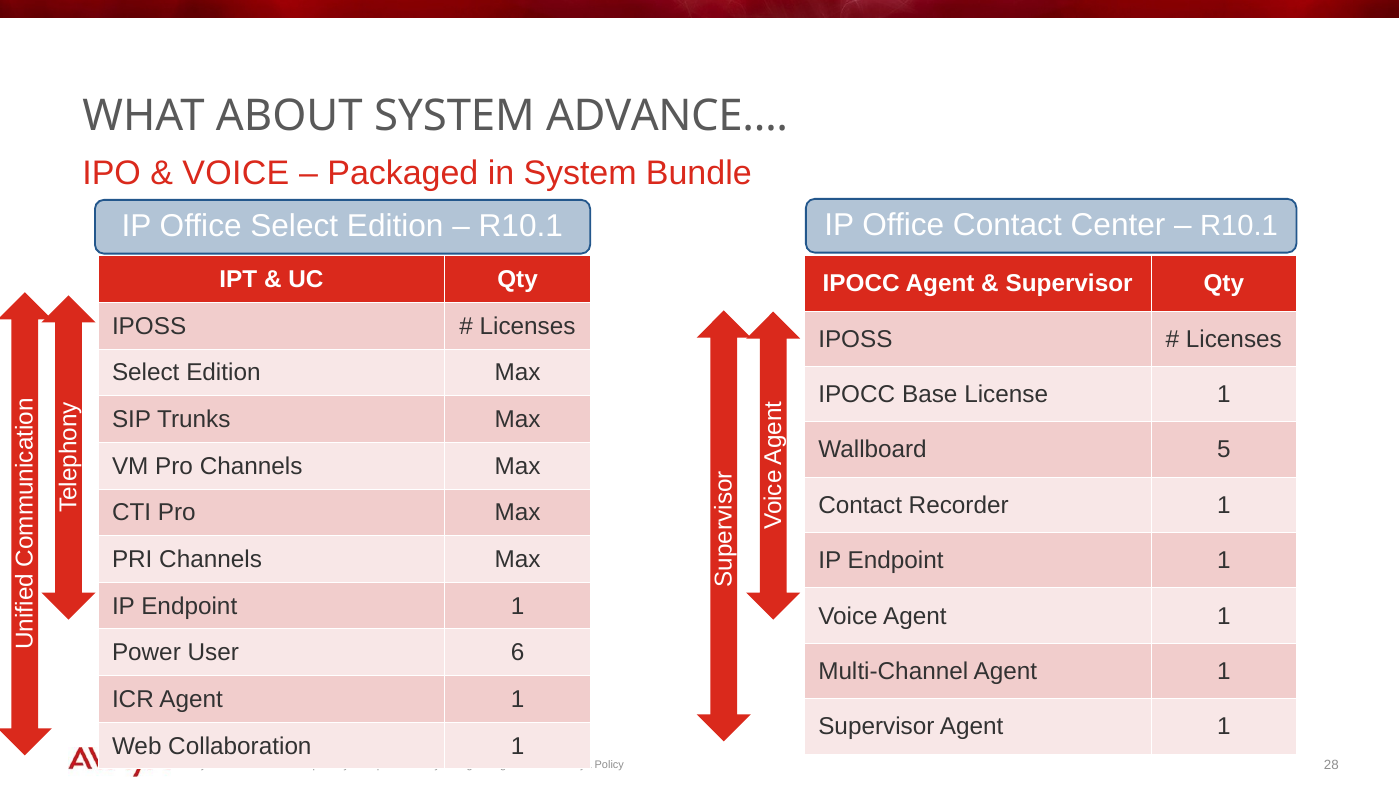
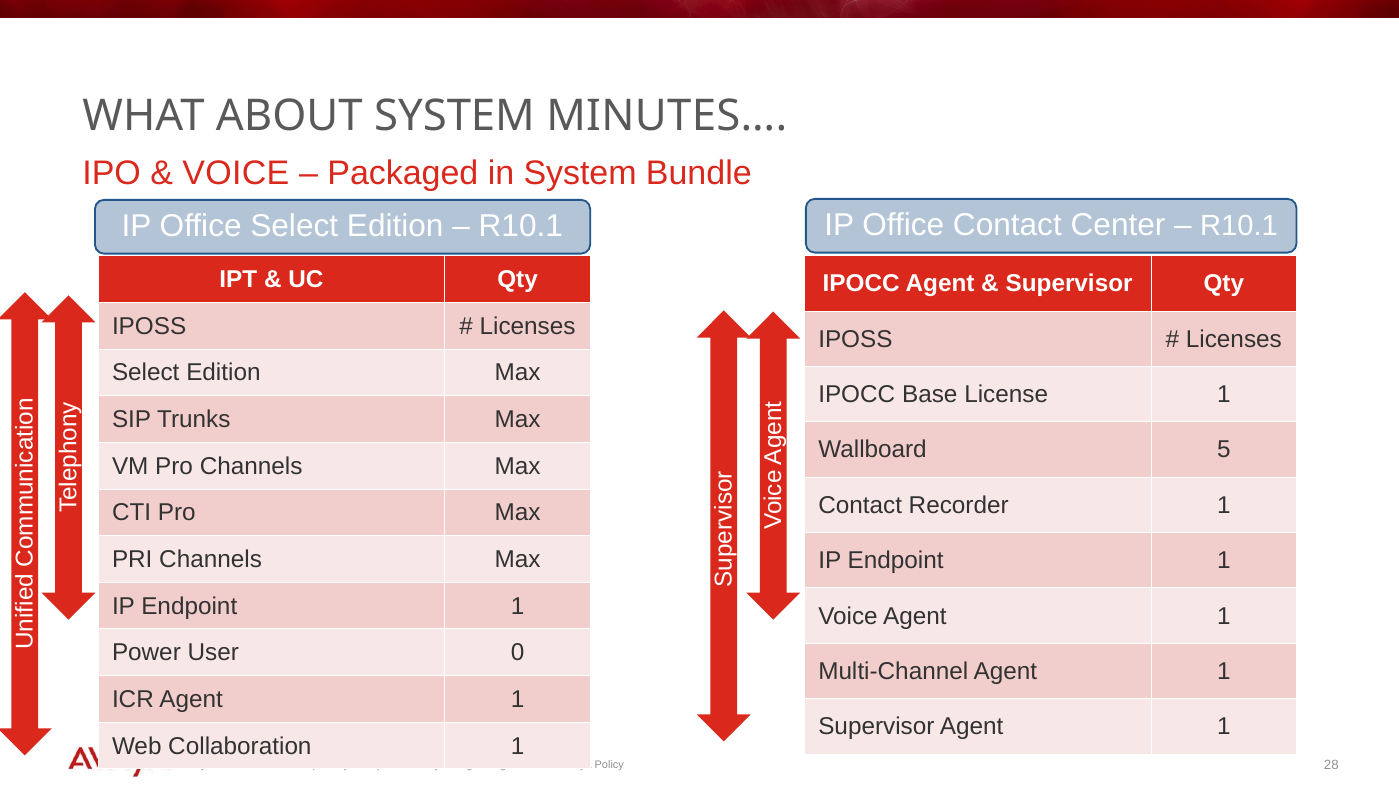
ADVANCE…: ADVANCE… -> MINUTES… (667, 116)
6: 6 -> 0 (518, 653)
